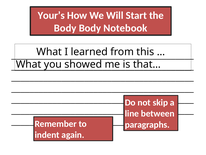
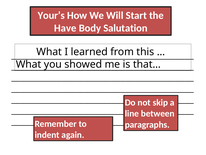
Body: Body -> Have (65, 28)
Notebook: Notebook -> Salutation (125, 28)
